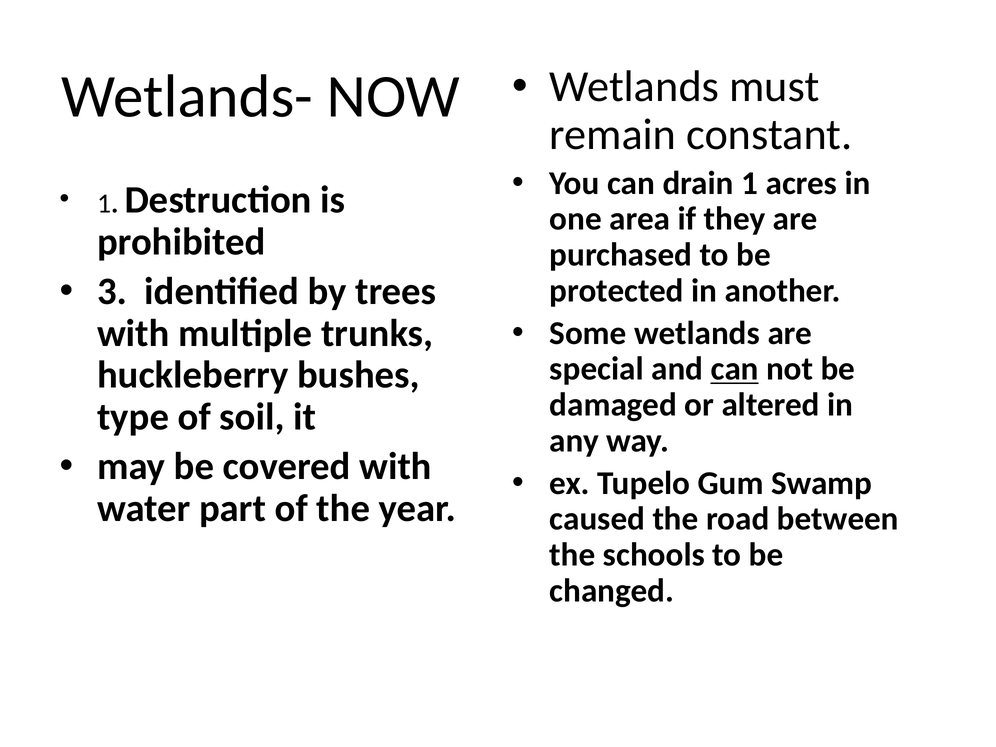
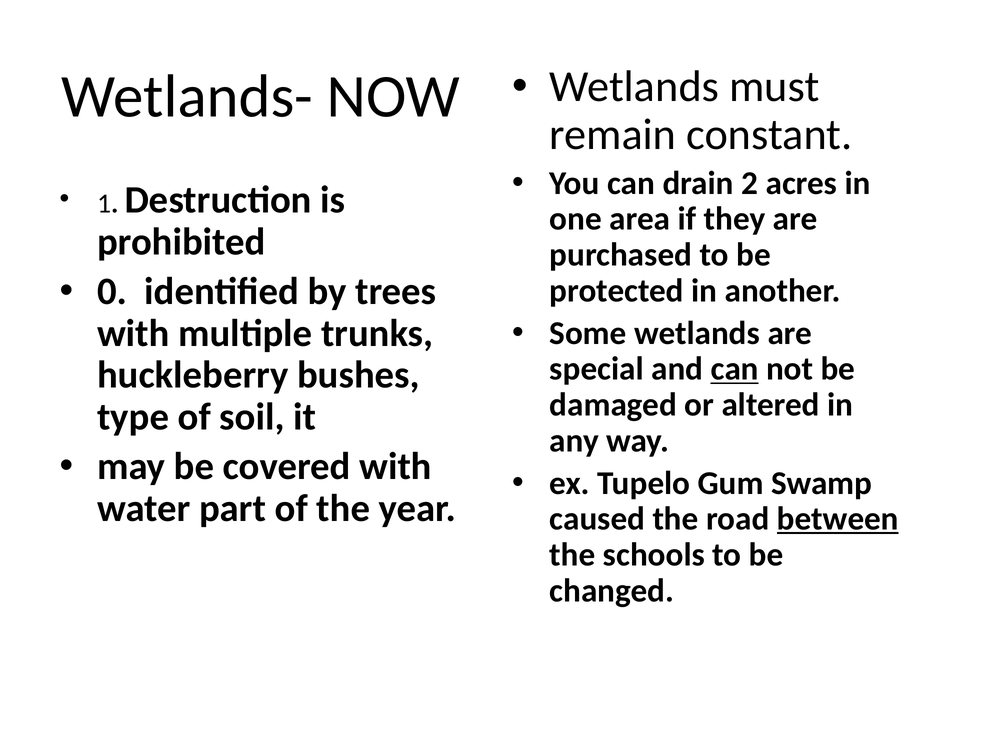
drain 1: 1 -> 2 (750, 183)
3: 3 -> 0 (112, 291)
between underline: none -> present (838, 519)
